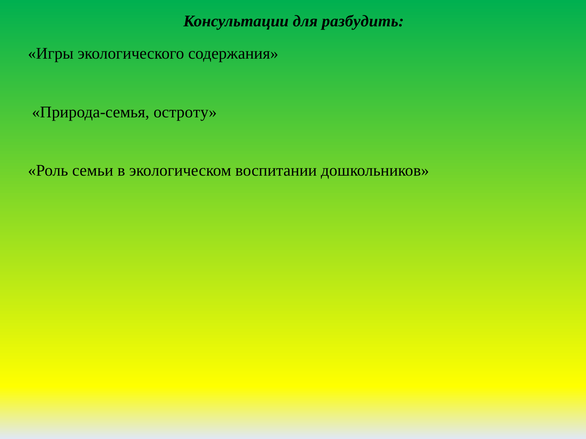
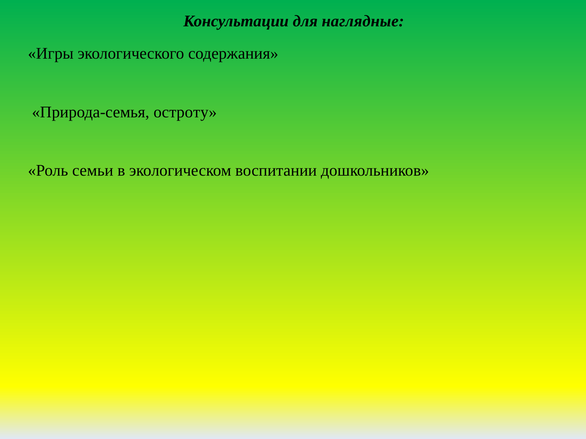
разбудить: разбудить -> наглядные (363, 21)
